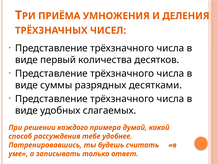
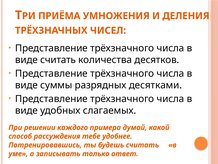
виде первый: первый -> считать (58, 60)
